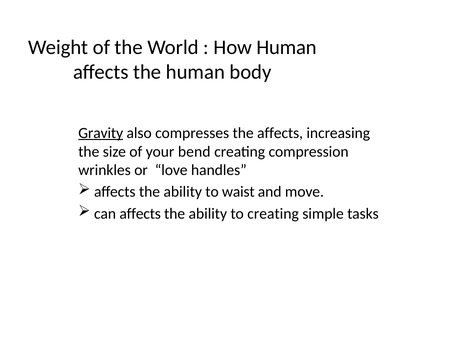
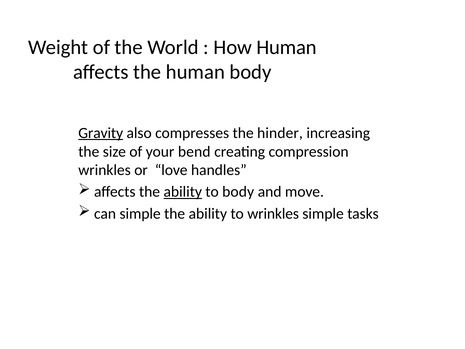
the affects: affects -> hinder (280, 133)
ability underline: none -> present (183, 192)
to waist: waist -> body (238, 192)
can affects: affects -> simple (140, 213)
to creating: creating -> wrinkles (273, 213)
